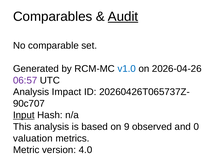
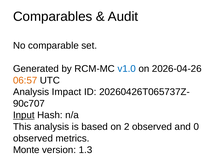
Audit underline: present -> none (123, 17)
06:57 colour: purple -> orange (25, 81)
9: 9 -> 2 (127, 127)
valuation: valuation -> observed (33, 139)
Metric: Metric -> Monte (26, 150)
4.0: 4.0 -> 1.3 (86, 150)
